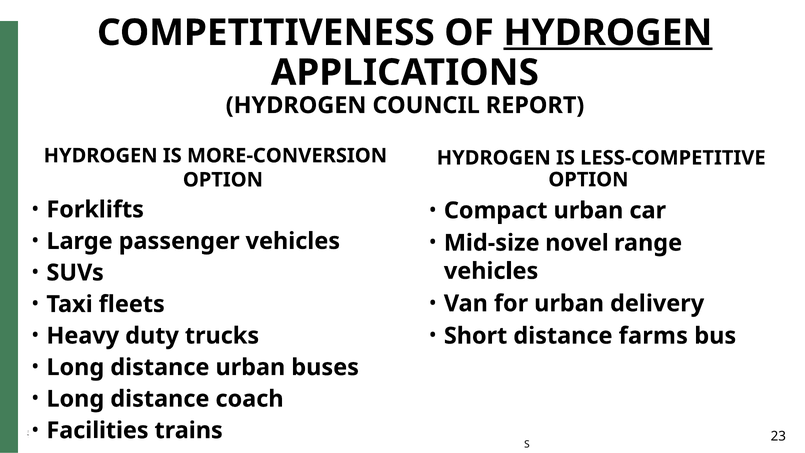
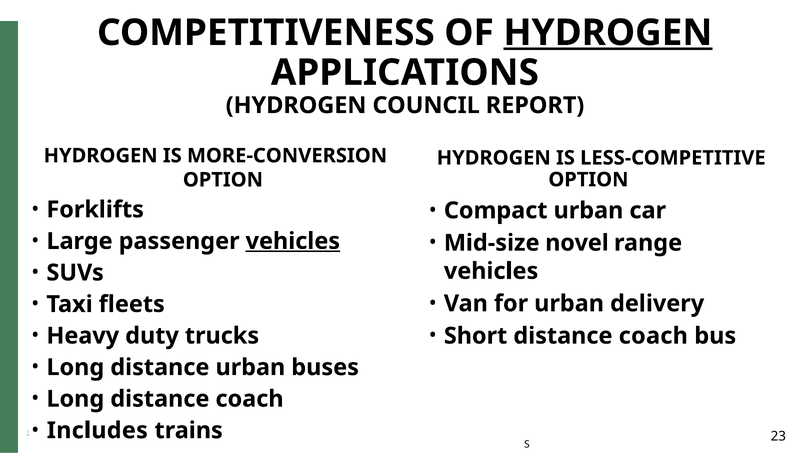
vehicles underline: none -> present (293, 241)
Short distance farms: farms -> coach (653, 336)
Facilities: Facilities -> Includes (97, 430)
